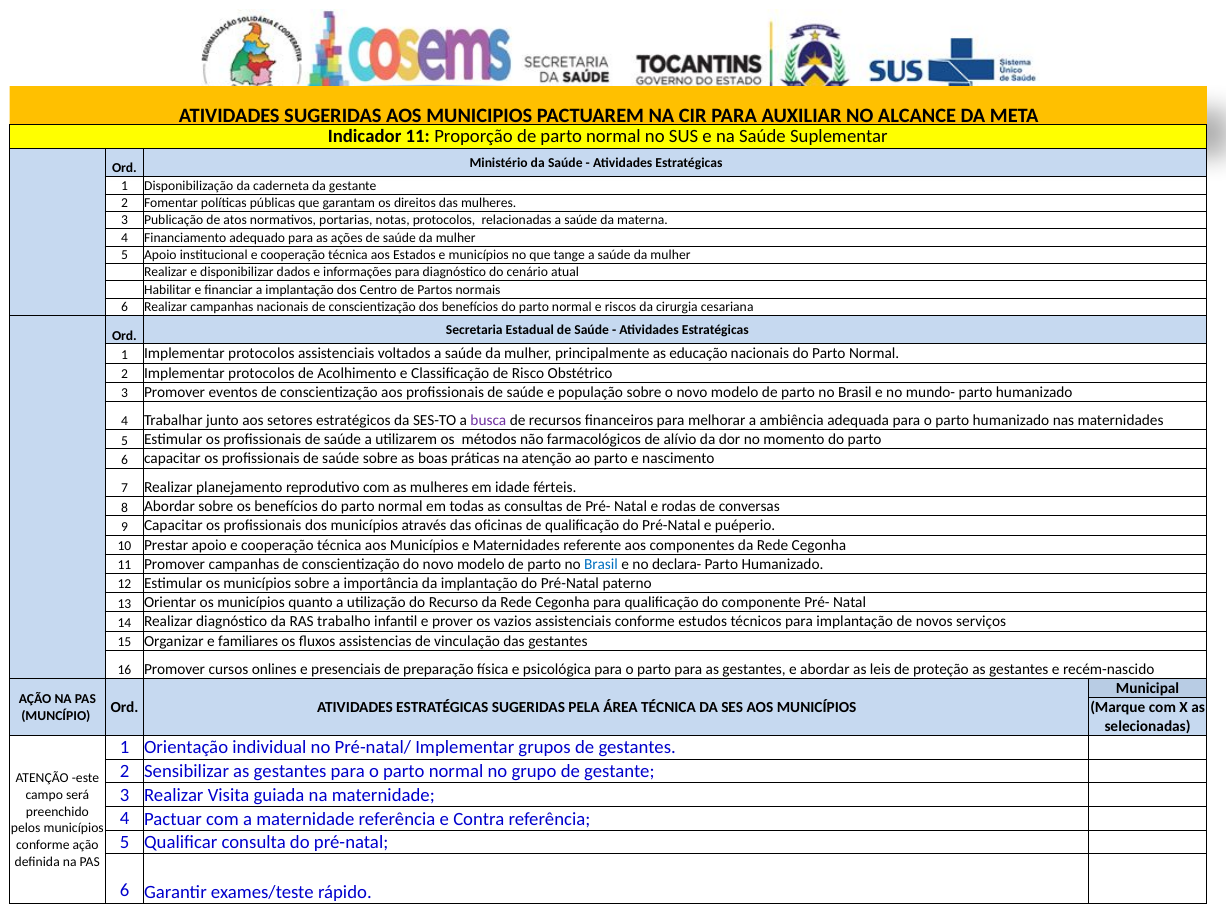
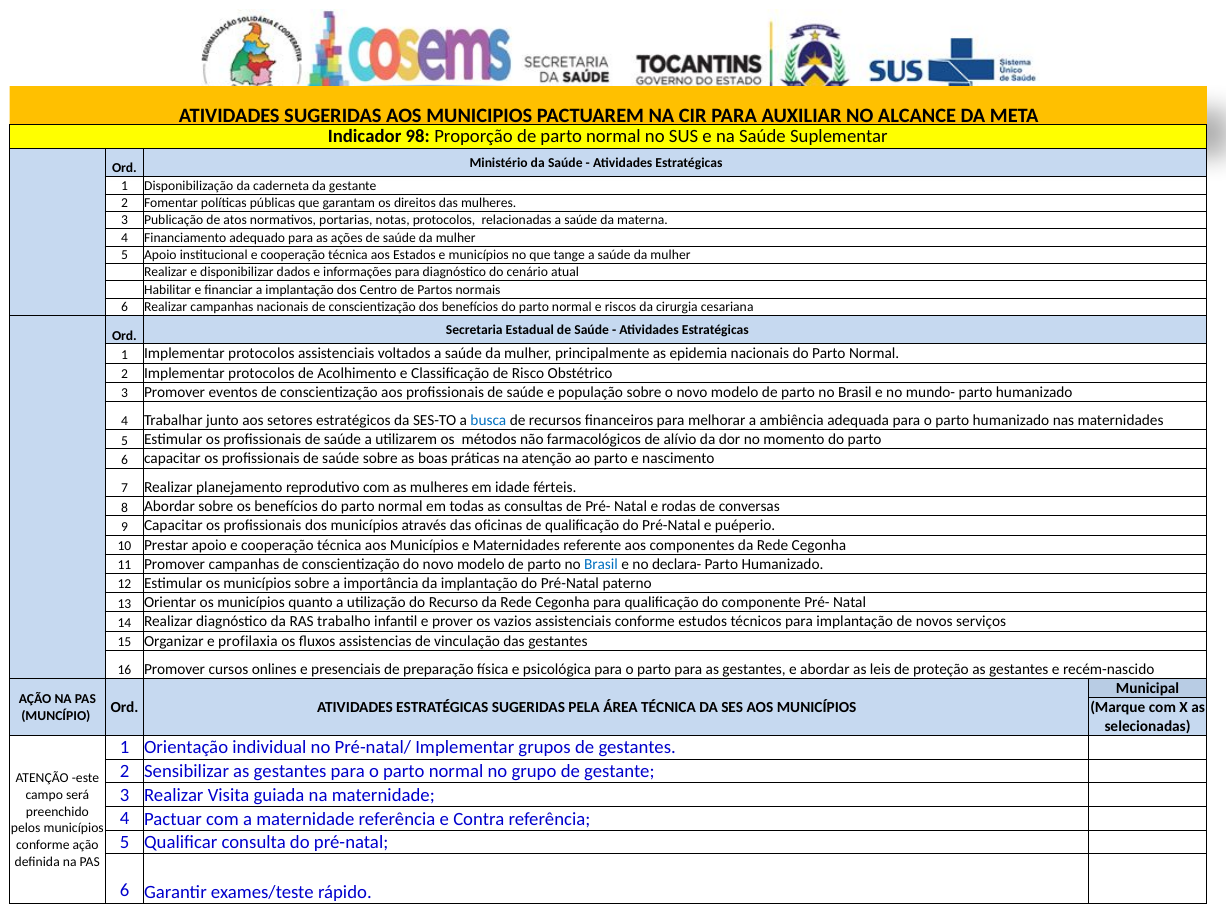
Indicador 11: 11 -> 98 (418, 137)
educação: educação -> epidemia (698, 354)
busca colour: purple -> blue (488, 421)
familiares: familiares -> profilaxia (248, 641)
